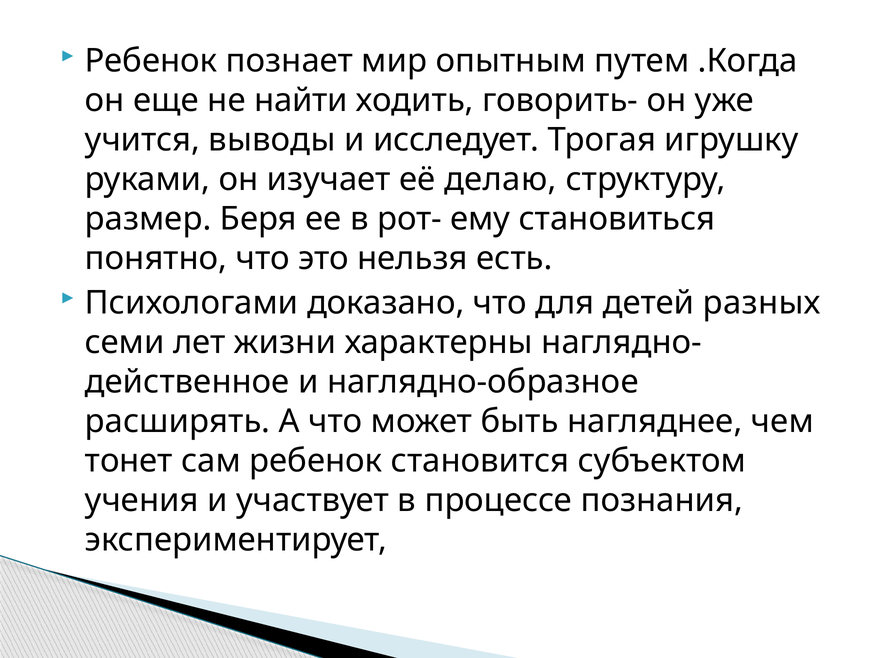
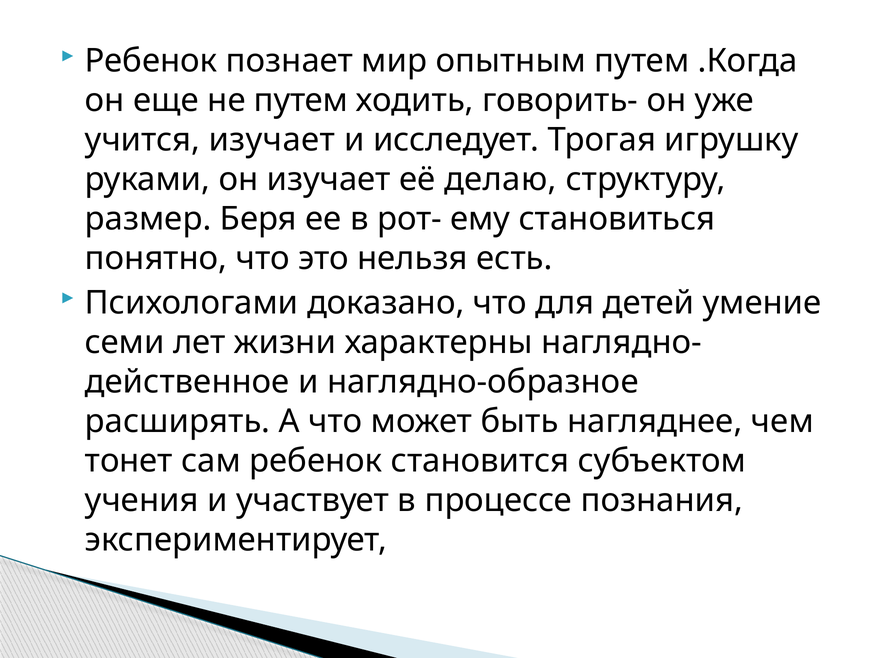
не найти: найти -> путем (301, 100)
учится выводы: выводы -> изучает (272, 140)
разных: разных -> умение (762, 303)
